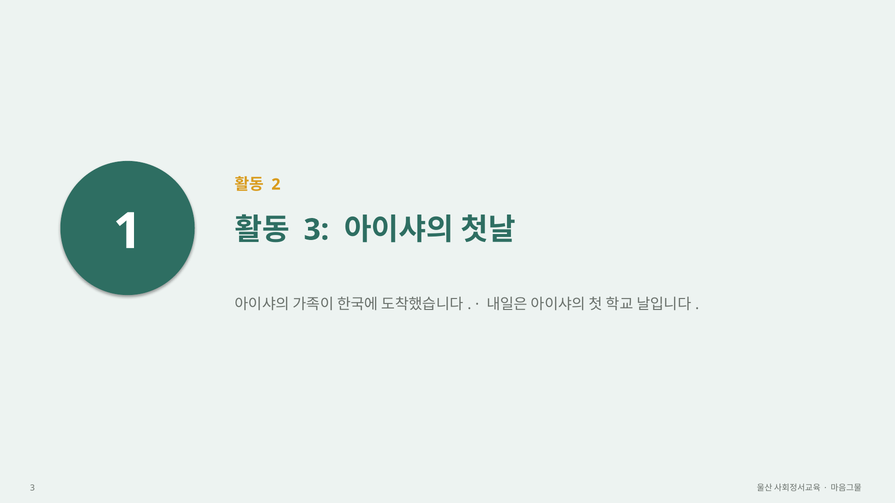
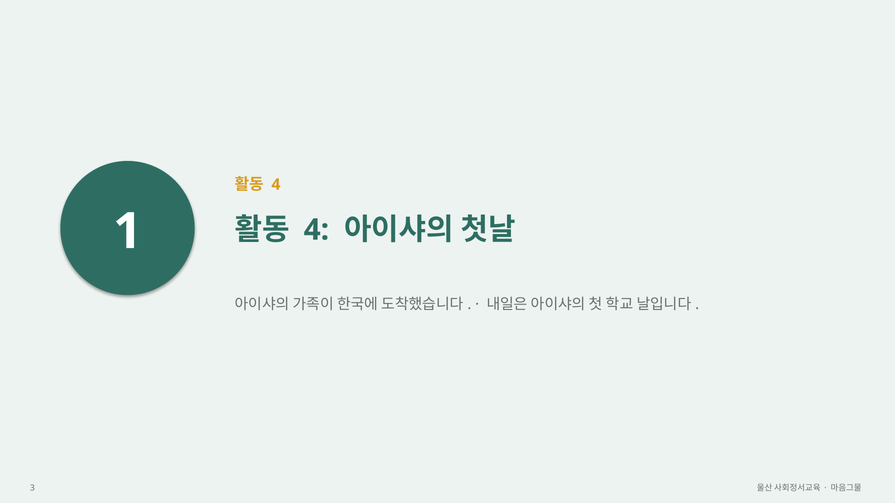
2: 2 -> 4 (276, 185)
3: 3 -> 4 (316, 230)
